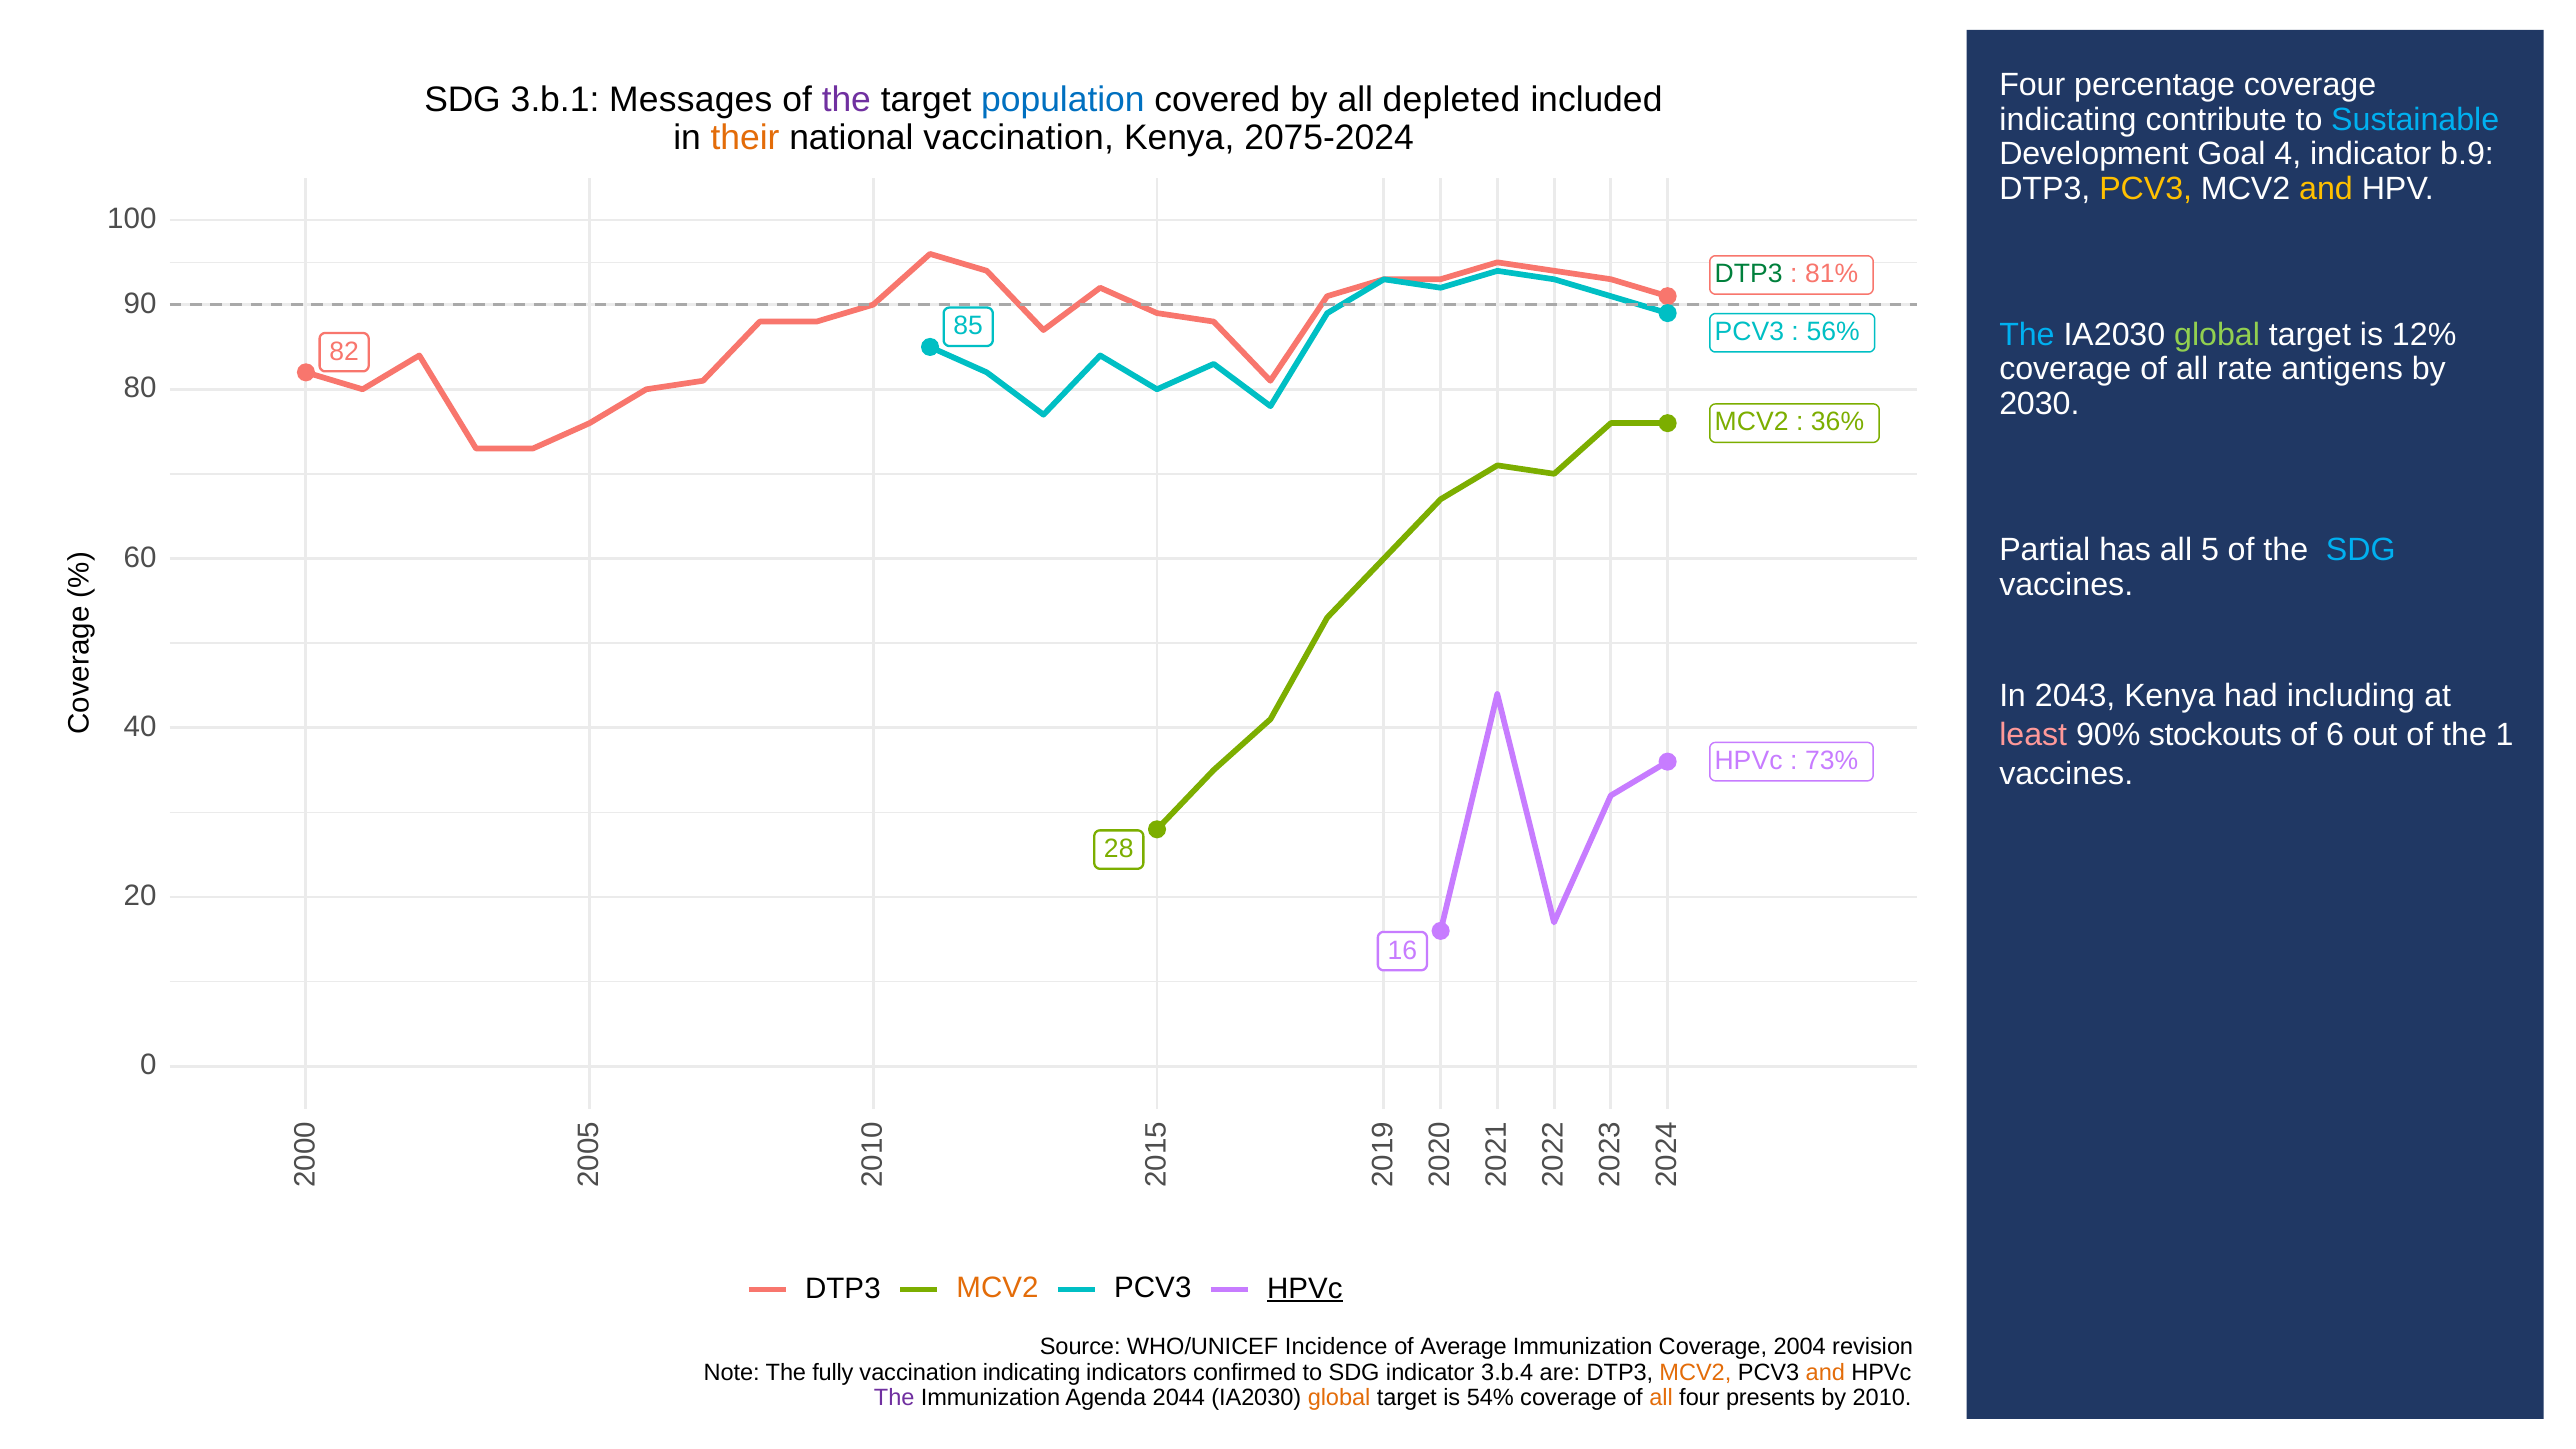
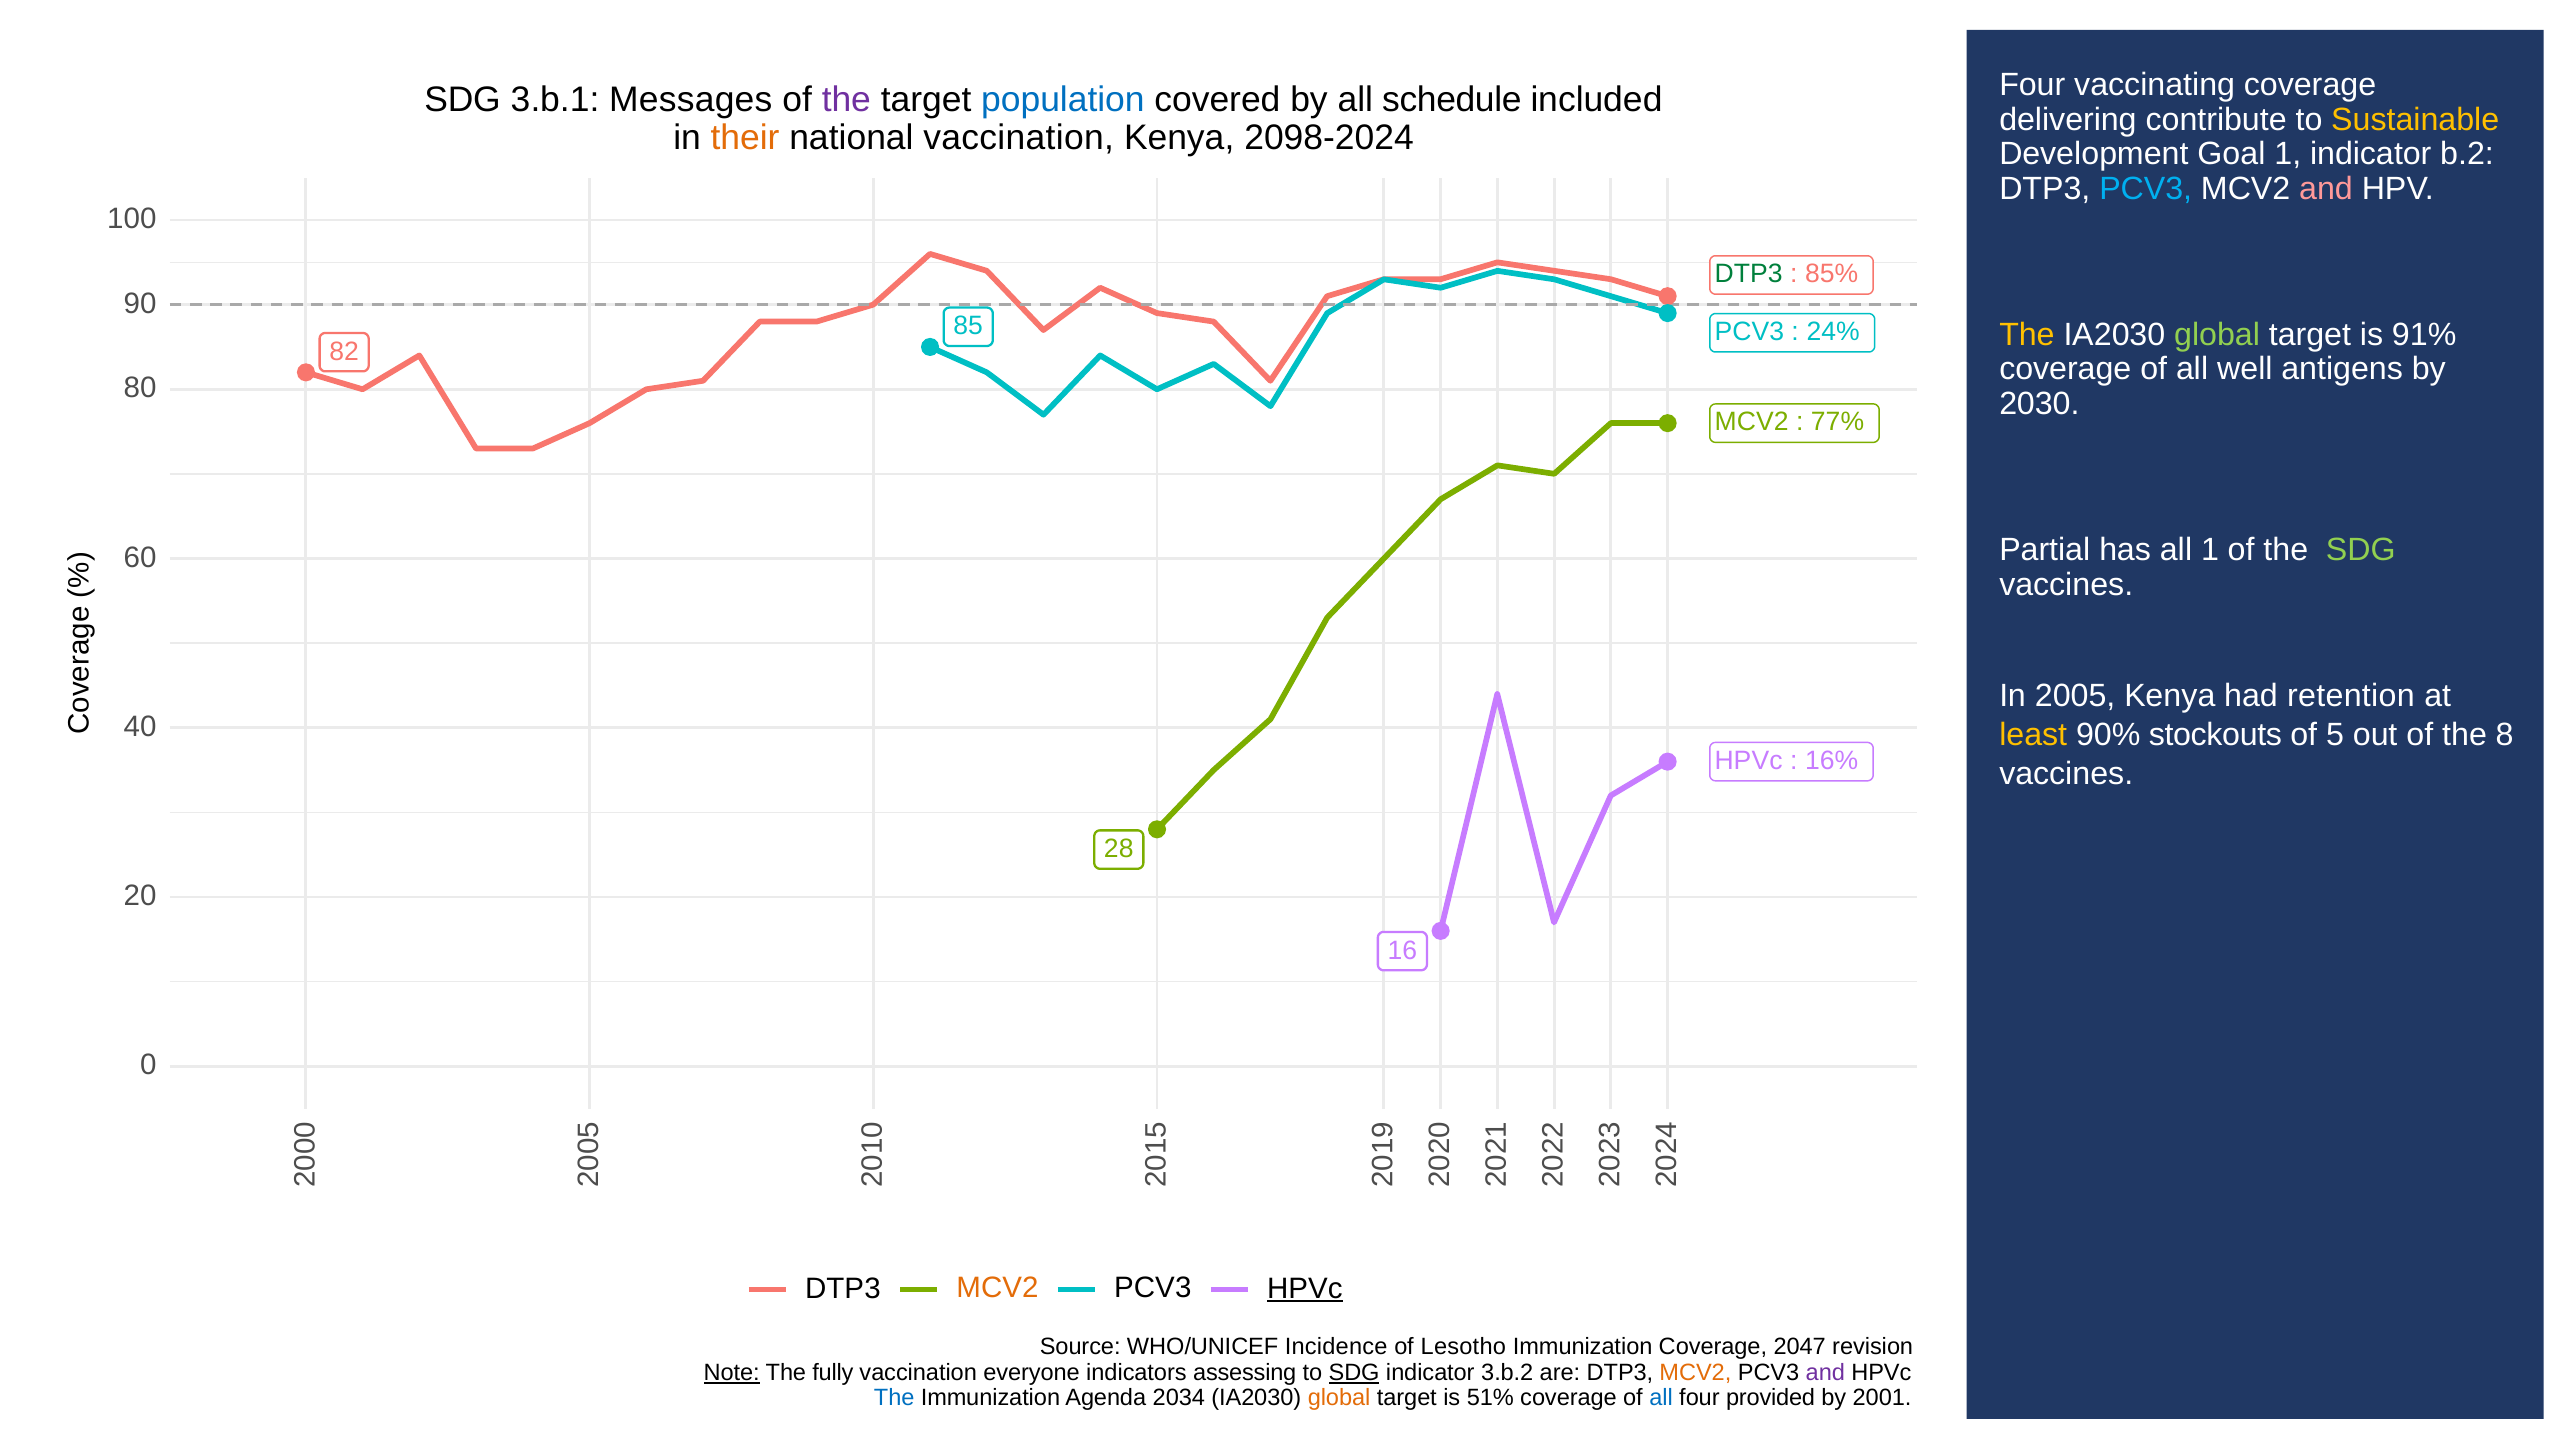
percentage: percentage -> vaccinating (2155, 85)
depleted: depleted -> schedule (1452, 100)
indicating: indicating -> delivering (2068, 119)
Sustainable colour: light blue -> yellow (2415, 119)
2075-2024: 2075-2024 -> 2098-2024 (1329, 138)
Goal 4: 4 -> 1 (2288, 154)
b.9: b.9 -> b.2 (2467, 154)
PCV3 colour: yellow -> light blue (2146, 189)
and colour: yellow -> pink (2326, 189)
81%: 81% -> 85% (1832, 274)
56%: 56% -> 24% (1833, 332)
The colour: light blue -> yellow (2027, 335)
12%: 12% -> 91% (2424, 335)
rate: rate -> well (2245, 369)
36%: 36% -> 77% (1837, 422)
all 5: 5 -> 1 (2210, 550)
SDG colour: light blue -> light green (2361, 550)
2043: 2043 -> 2005 (2075, 696)
including: including -> retention (2351, 696)
least colour: pink -> yellow (2033, 735)
of 6: 6 -> 5 (2335, 735)
the 1: 1 -> 8 (2505, 735)
73%: 73% -> 16% (1832, 760)
Average: Average -> Lesotho (1463, 1347)
2004: 2004 -> 2047 (1800, 1347)
Note underline: none -> present (732, 1373)
vaccination indicating: indicating -> everyone (1032, 1373)
confirmed: confirmed -> assessing (1245, 1373)
SDG underline: none -> present (1354, 1373)
3.b.4: 3.b.4 -> 3.b.2 (1507, 1373)
and colour: orange -> purple (1825, 1373)
The colour: purple -> blue (894, 1398)
2044: 2044 -> 2034 (1179, 1398)
54%: 54% -> 51% (1490, 1398)
all colour: orange -> blue (1661, 1398)
presents: presents -> provided (1771, 1398)
2010: 2010 -> 2001 (1882, 1398)
